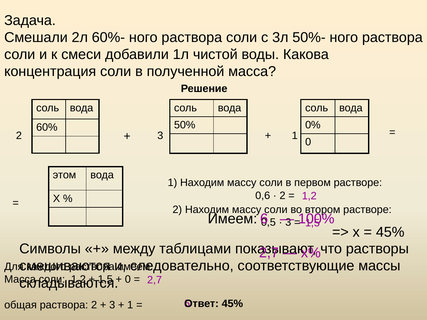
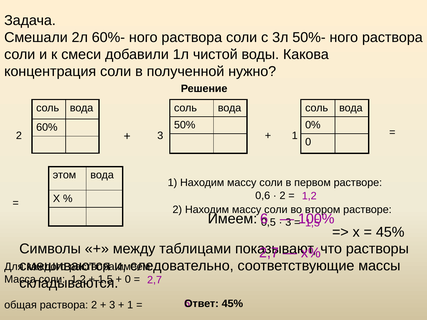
полученной масса: масса -> нужно (252, 72)
